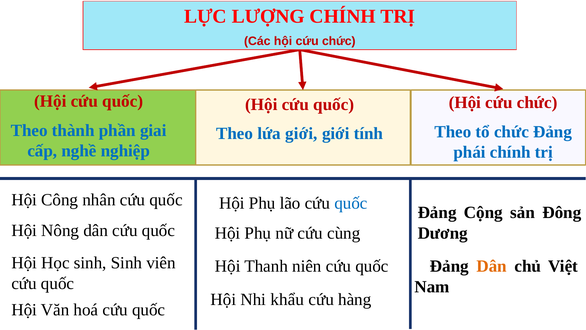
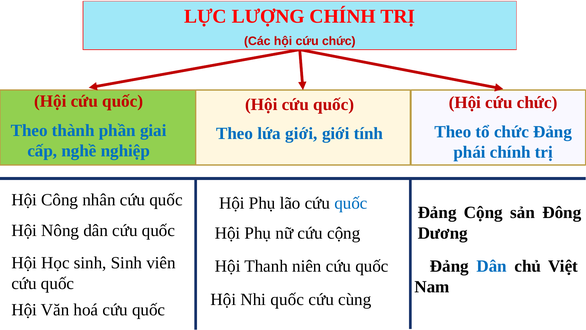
cứu cùng: cùng -> cộng (344, 233)
Dân colour: orange -> blue (492, 266)
Nhi khẩu: khẩu -> quốc (287, 299)
hàng: hàng -> cùng (355, 299)
